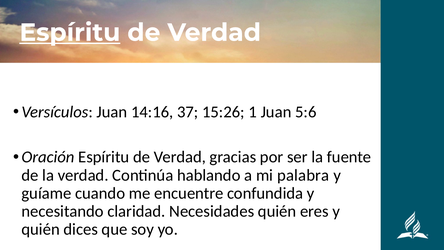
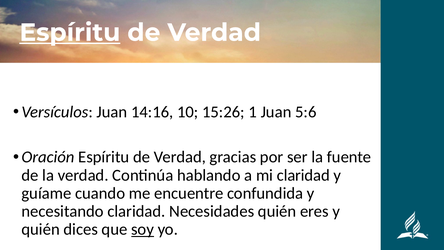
37: 37 -> 10 (188, 112)
mi palabra: palabra -> claridad (303, 175)
soy underline: none -> present (143, 229)
